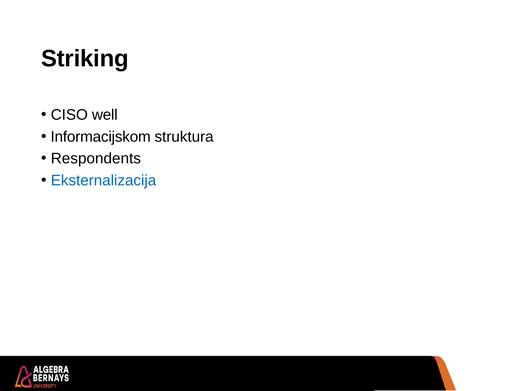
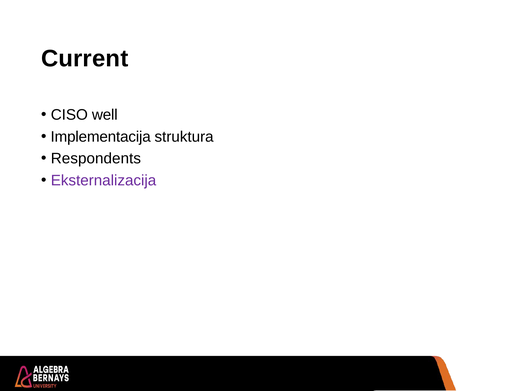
Striking: Striking -> Current (85, 58)
Informacijskom: Informacijskom -> Implementacija (101, 137)
Eksternalizacija colour: blue -> purple (104, 180)
